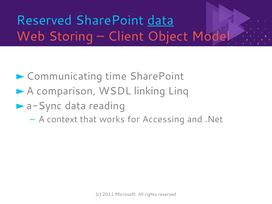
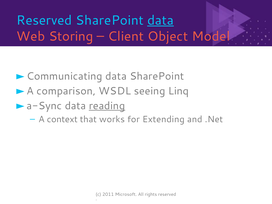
time: time -> data (116, 76)
linking: linking -> seeing (150, 91)
reading underline: none -> present (107, 106)
Accessing: Accessing -> Extending (163, 119)
